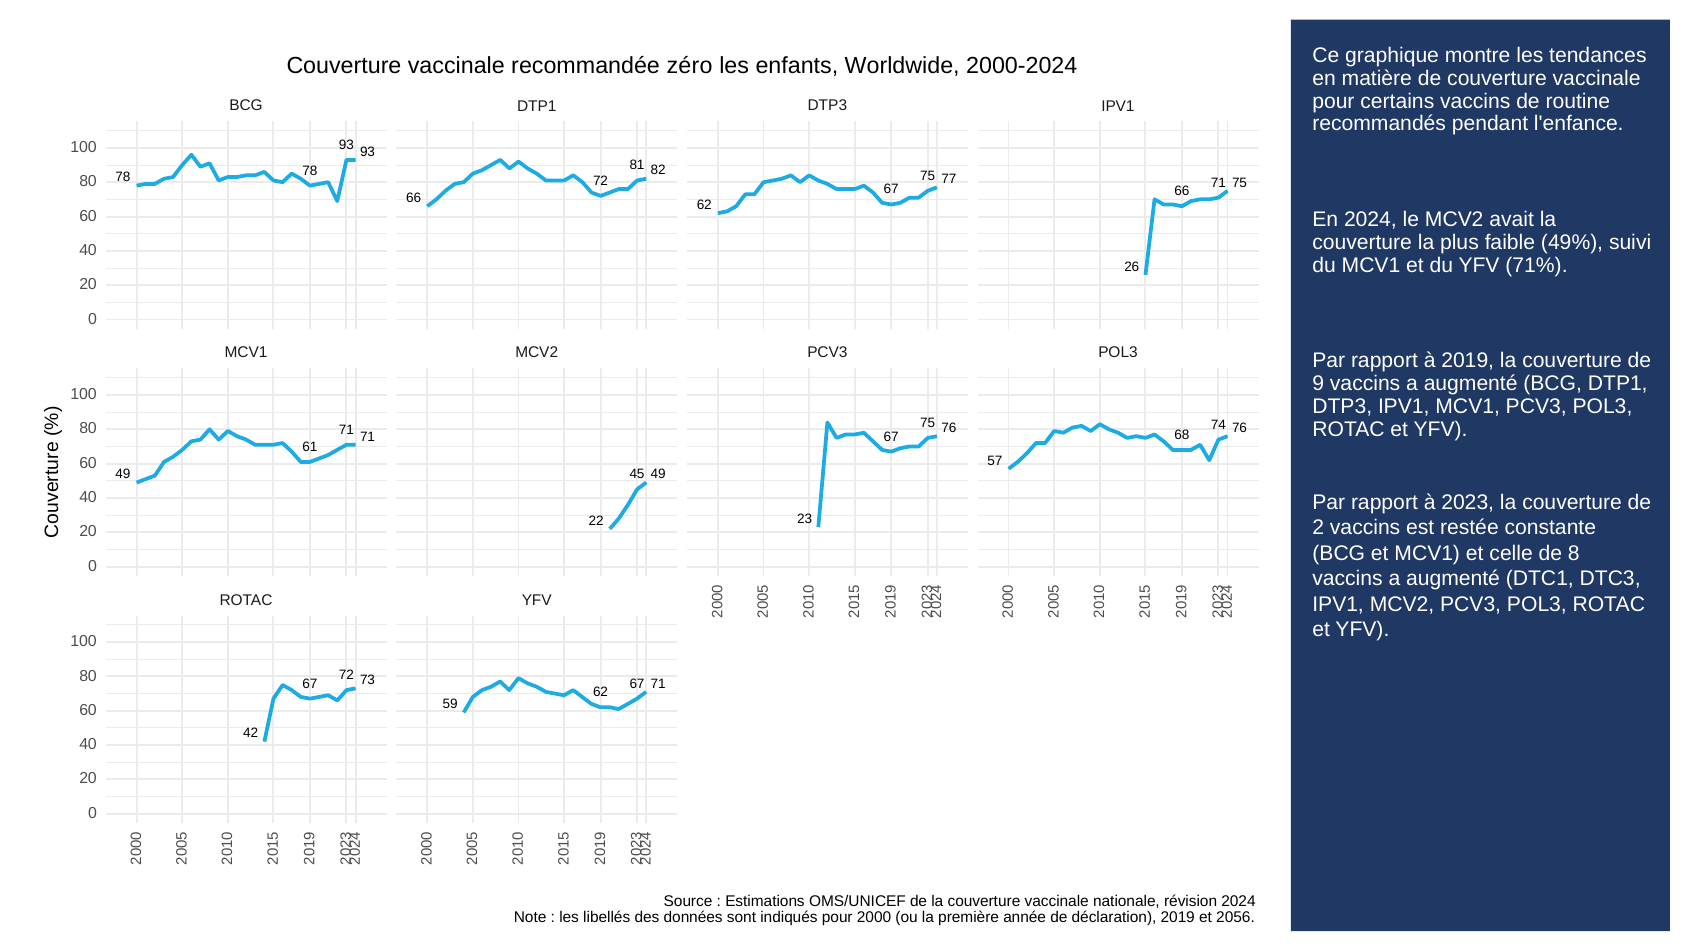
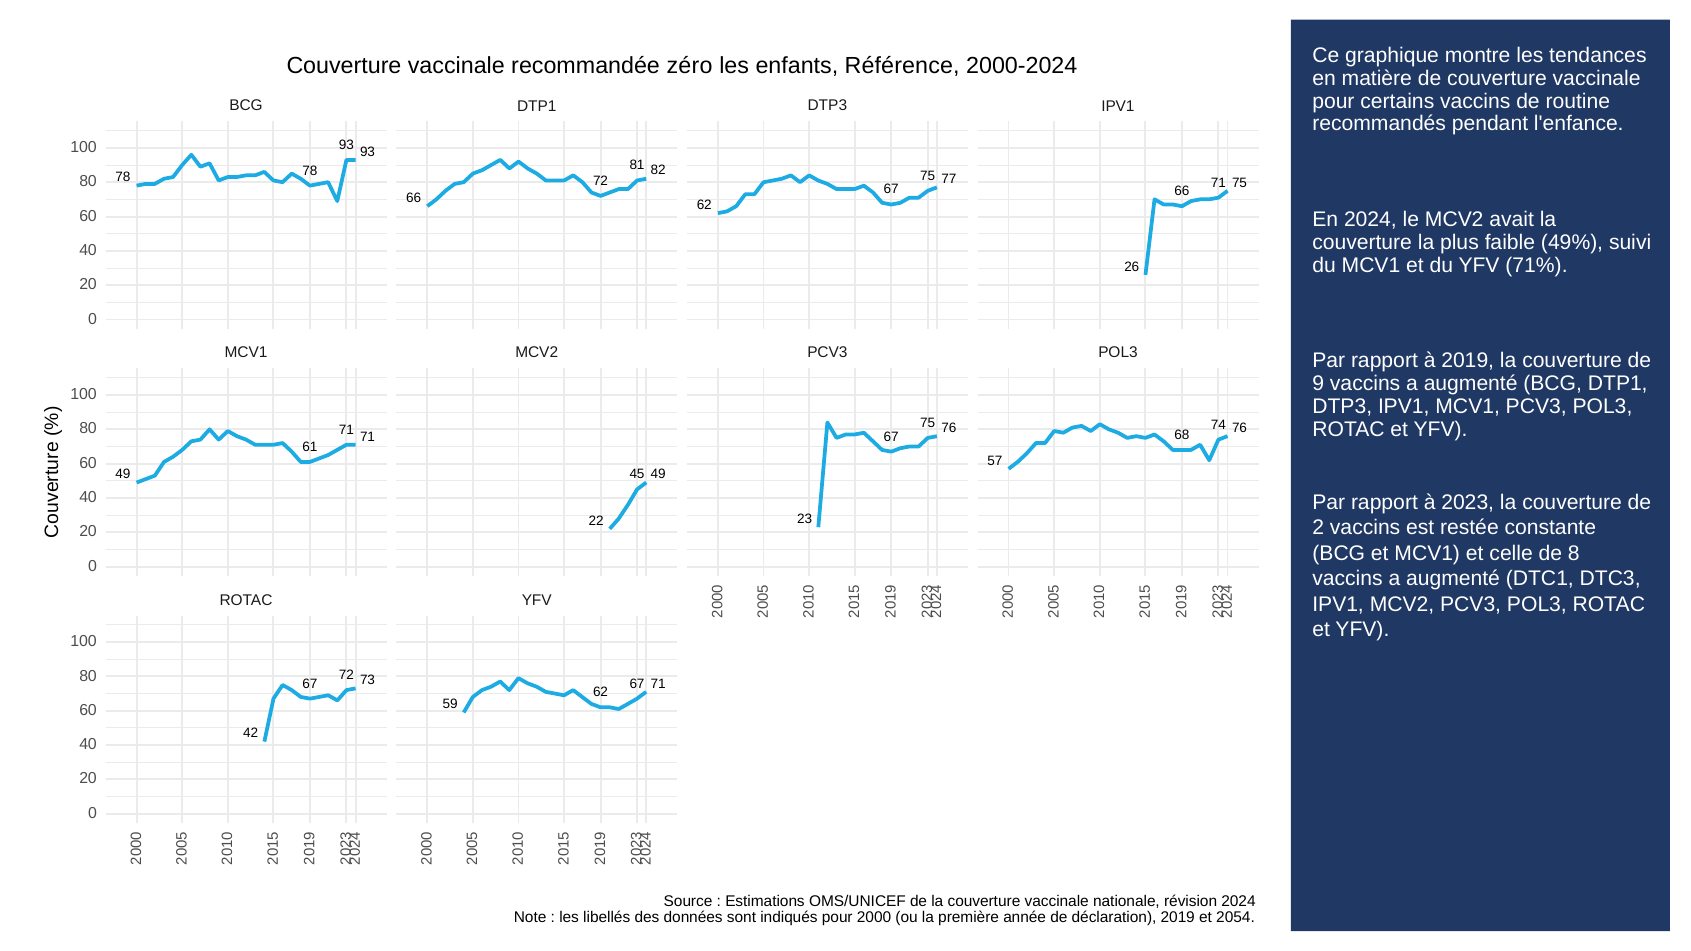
Worldwide: Worldwide -> Référence (902, 66)
2056: 2056 -> 2054 (1235, 918)
